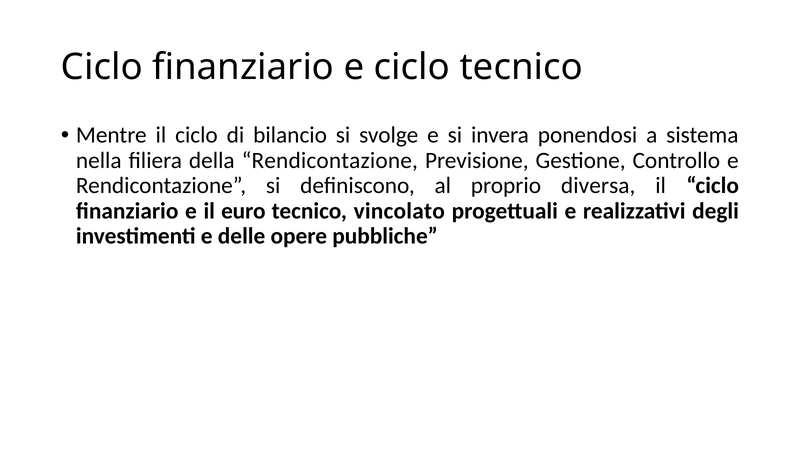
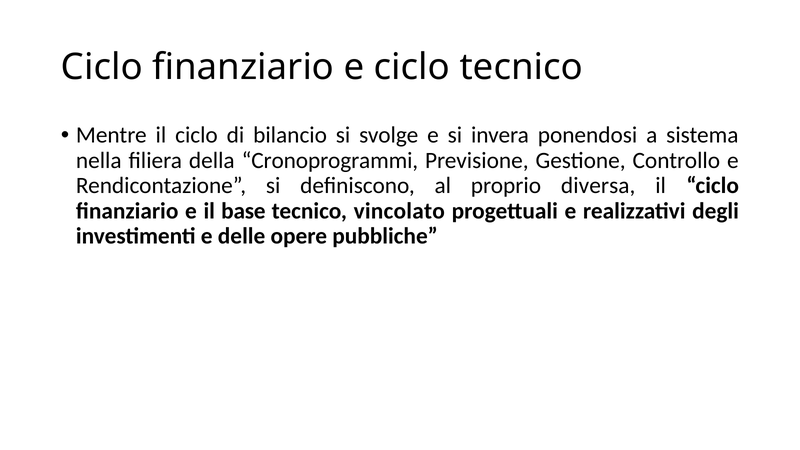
della Rendicontazione: Rendicontazione -> Cronoprogrammi (330, 160)
euro: euro -> base (243, 211)
